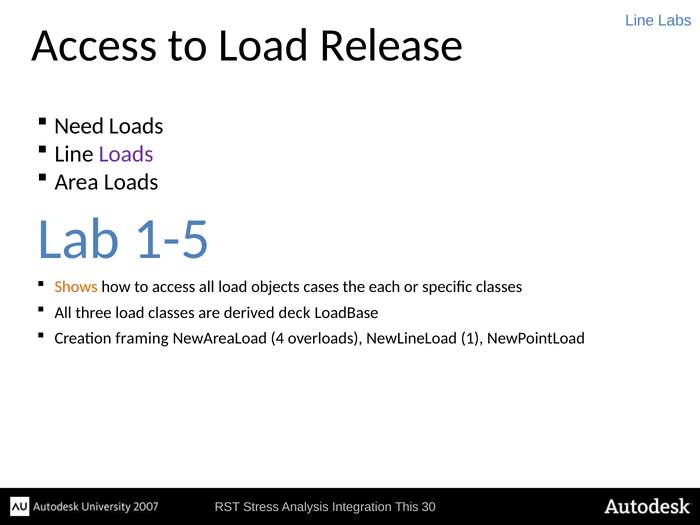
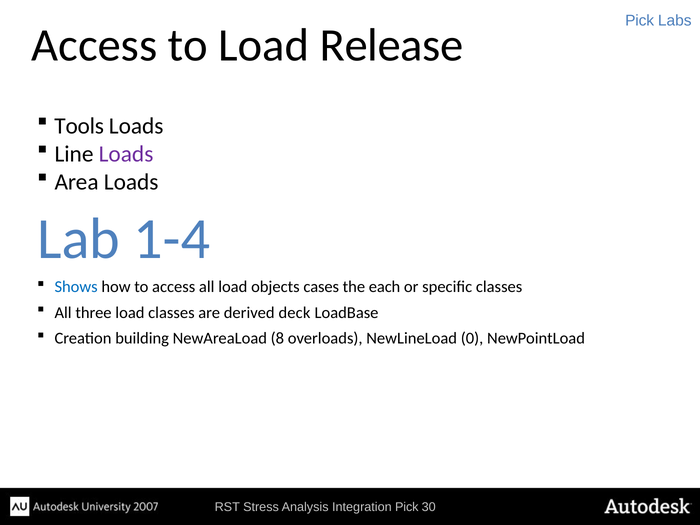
Line: Line -> Pick (640, 21)
Need: Need -> Tools (79, 126)
1-5: 1-5 -> 1-4 (172, 239)
Shows colour: orange -> blue (76, 287)
framing: framing -> building (142, 338)
4: 4 -> 8 (277, 338)
1: 1 -> 0 (472, 338)
This: This -> Pick (407, 507)
